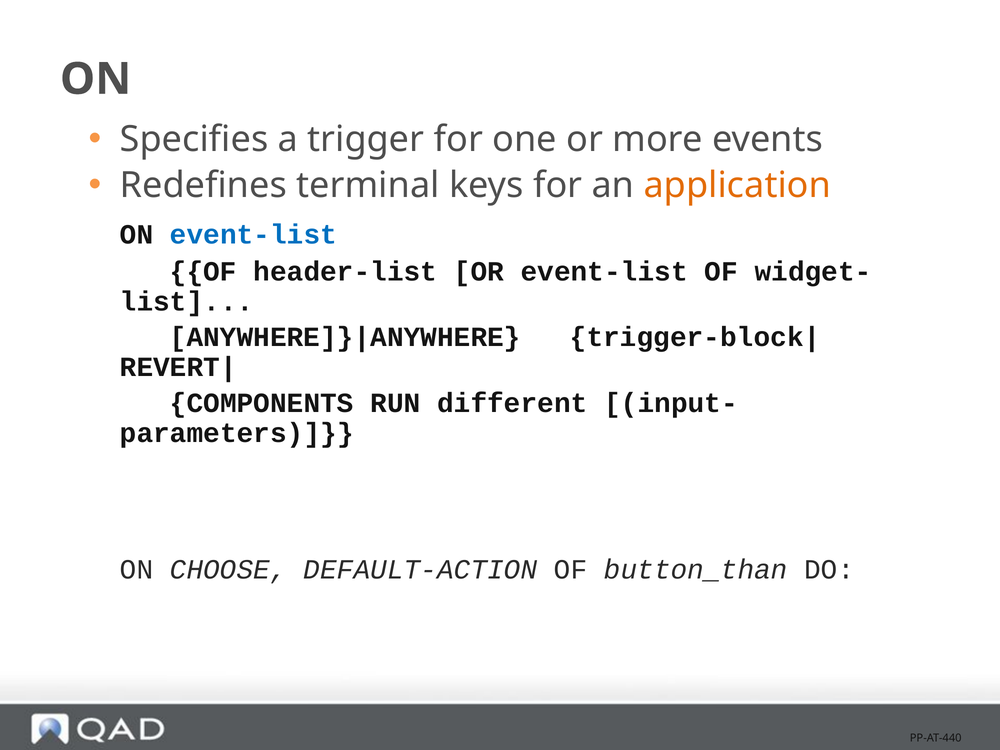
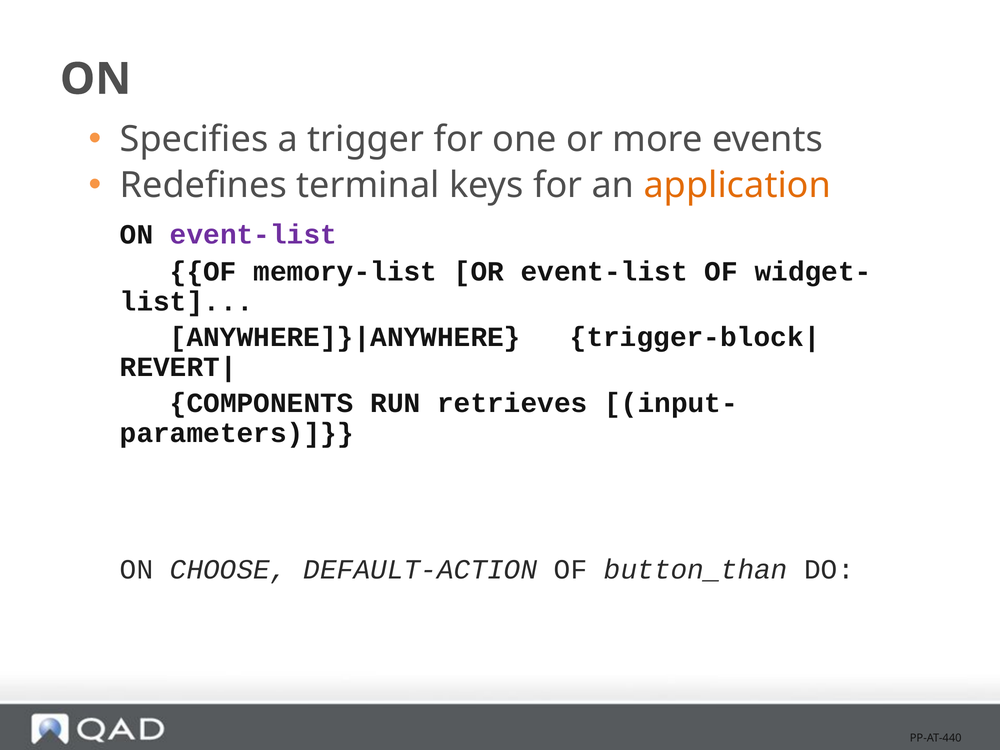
event-list colour: blue -> purple (253, 234)
header-list: header-list -> memory-list (345, 272)
different: different -> retrieves (512, 403)
